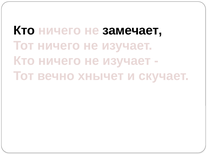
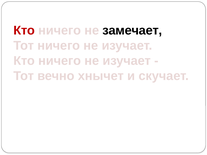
Кто colour: black -> red (24, 31)
